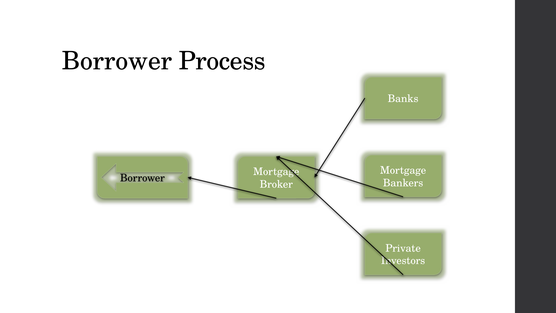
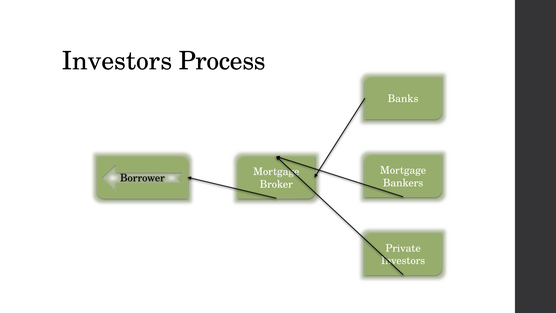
Borrower: Borrower -> Investors (117, 61)
